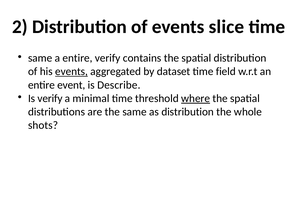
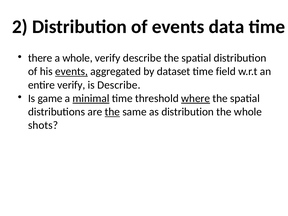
slice: slice -> data (227, 27)
same: same -> there (40, 58)
a entire: entire -> whole (78, 58)
verify contains: contains -> describe (142, 58)
entire event: event -> verify (71, 85)
Is verify: verify -> game (50, 98)
minimal underline: none -> present (91, 98)
the underline: none -> present (112, 112)
